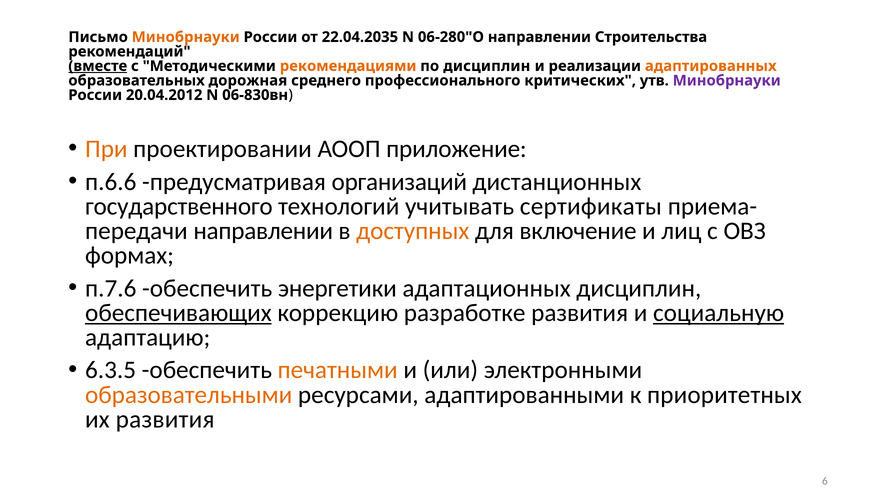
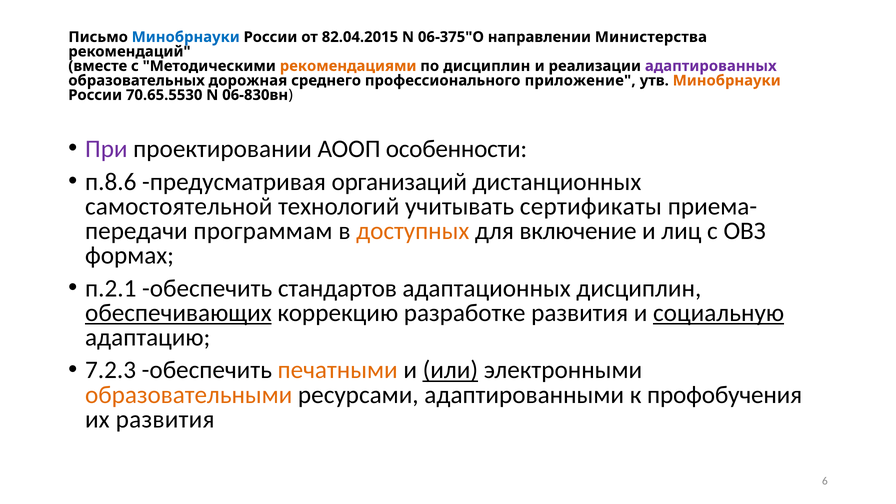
Минобрнауки colour: orange -> blue (186, 37)
22.04.2035: 22.04.2035 -> 82.04.2015 (360, 37)
06-280"О: 06-280"О -> 06-375"О (451, 37)
Строительства: Строительства -> Министерства (651, 37)
вместе underline: present -> none (98, 66)
адаптированных colour: orange -> purple (711, 66)
критических: критических -> приложение (580, 81)
Минобрнауки colour: purple -> orange (727, 81)
20.04.2012: 20.04.2012 -> 70.65.5530 (164, 95)
При colour: orange -> purple (106, 149)
приложение: приложение -> особенности (456, 149)
п.6.6: п.6.6 -> п.8.6 (111, 182)
государственного: государственного -> самостоятельной (179, 206)
направлении: направлении -> программам (263, 231)
п.7.6: п.7.6 -> п.2.1 (111, 288)
энергетики: энергетики -> стандартов (337, 288)
6.3.5: 6.3.5 -> 7.2.3 (111, 370)
или underline: none -> present (450, 370)
приоритетных: приоритетных -> профобучения (725, 395)
